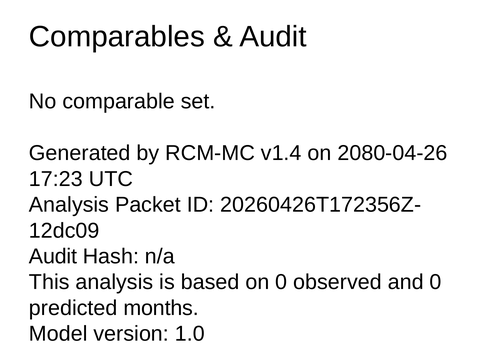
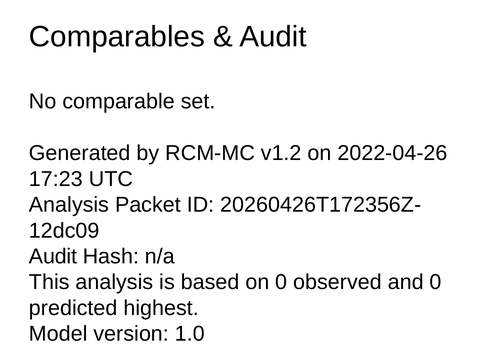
v1.4: v1.4 -> v1.2 (281, 153)
2080-04-26: 2080-04-26 -> 2022-04-26 (392, 153)
months: months -> highest (161, 308)
